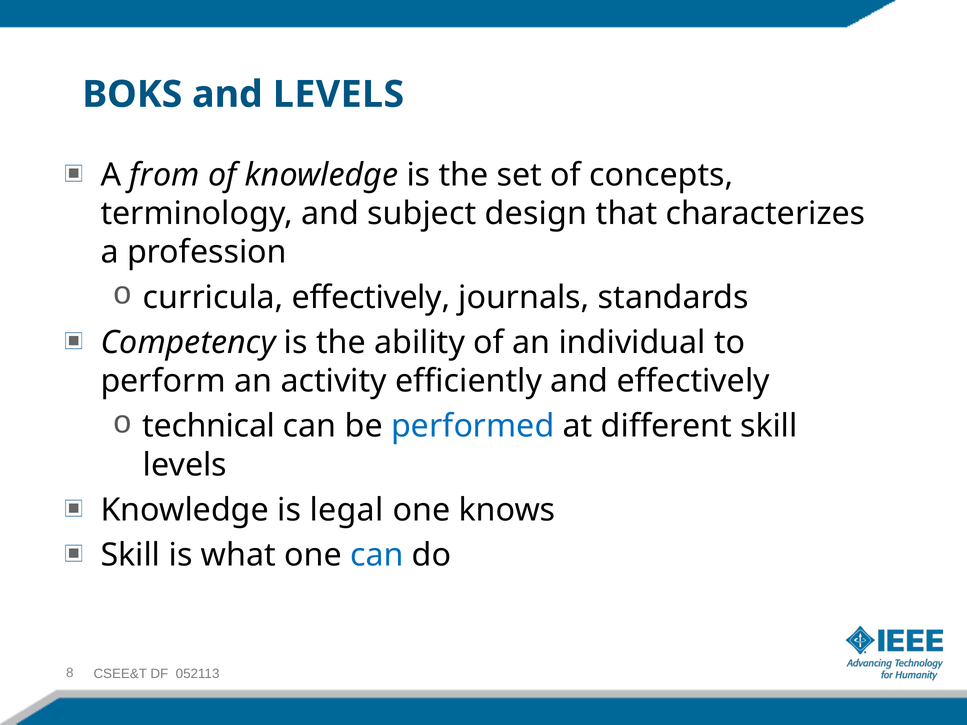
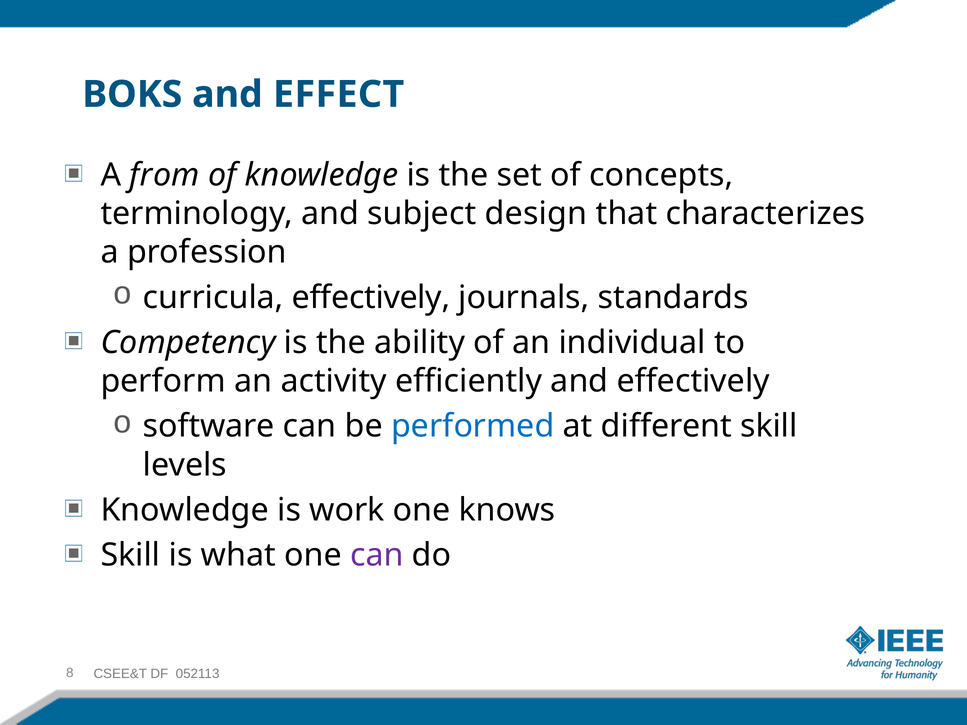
and LEVELS: LEVELS -> EFFECT (339, 94)
technical: technical -> software (209, 426)
legal: legal -> work (347, 510)
can colour: blue -> purple (377, 555)
